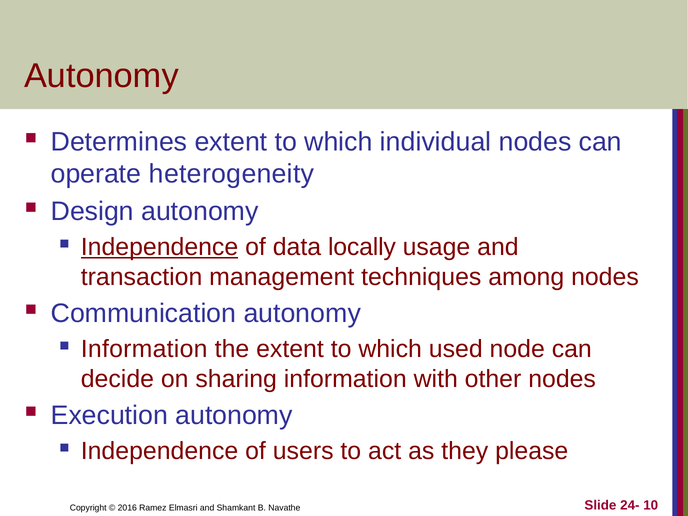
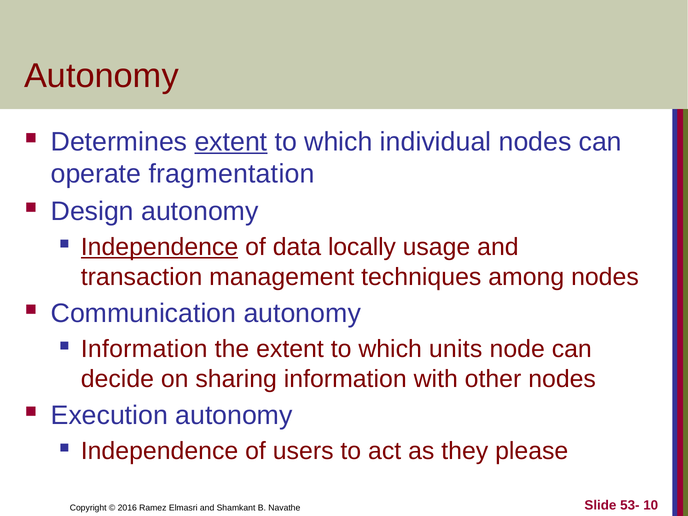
extent underline: none -> present (231, 142)
heterogeneity: heterogeneity -> fragmentation (232, 174)
used: used -> units (456, 349)
24-: 24- -> 53- (630, 505)
